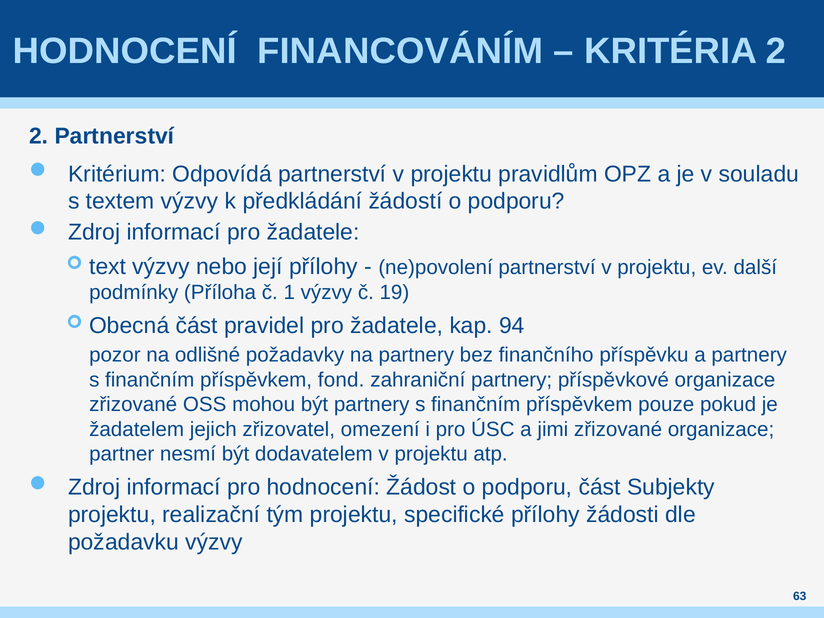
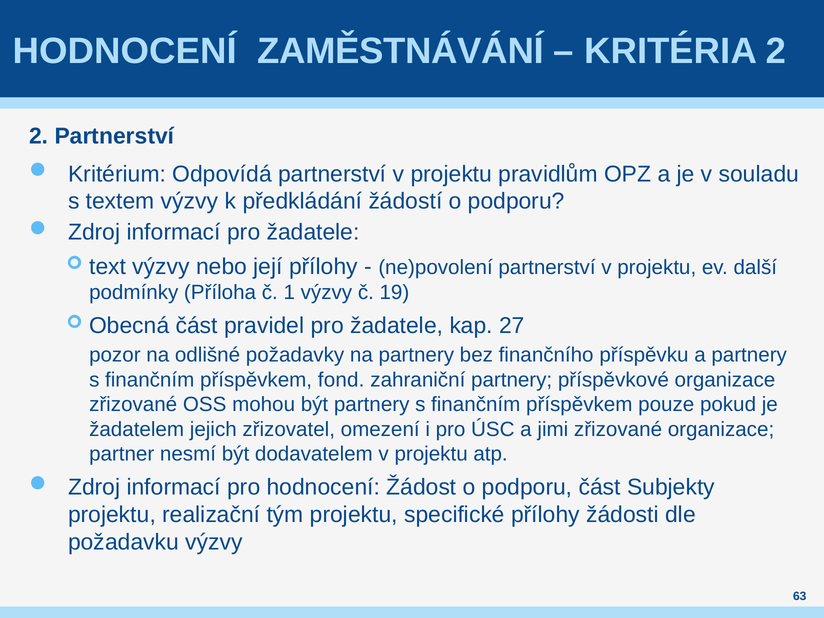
FINANCOVÁNÍM: FINANCOVÁNÍM -> ZAMĚSTNÁVÁNÍ (400, 51)
94: 94 -> 27 (512, 326)
